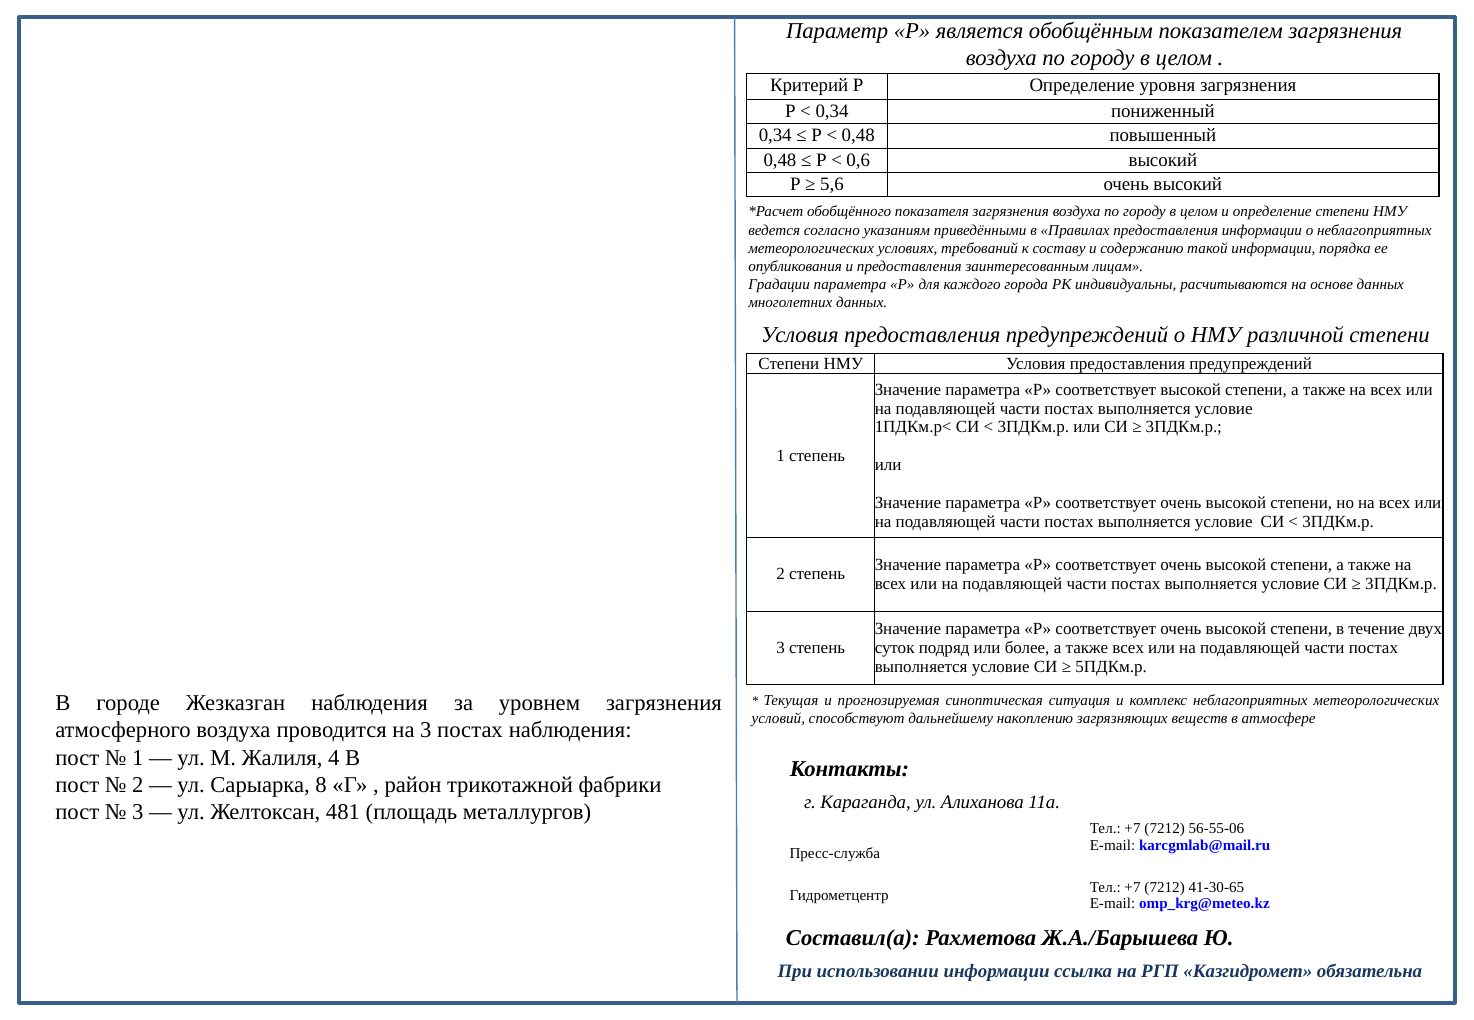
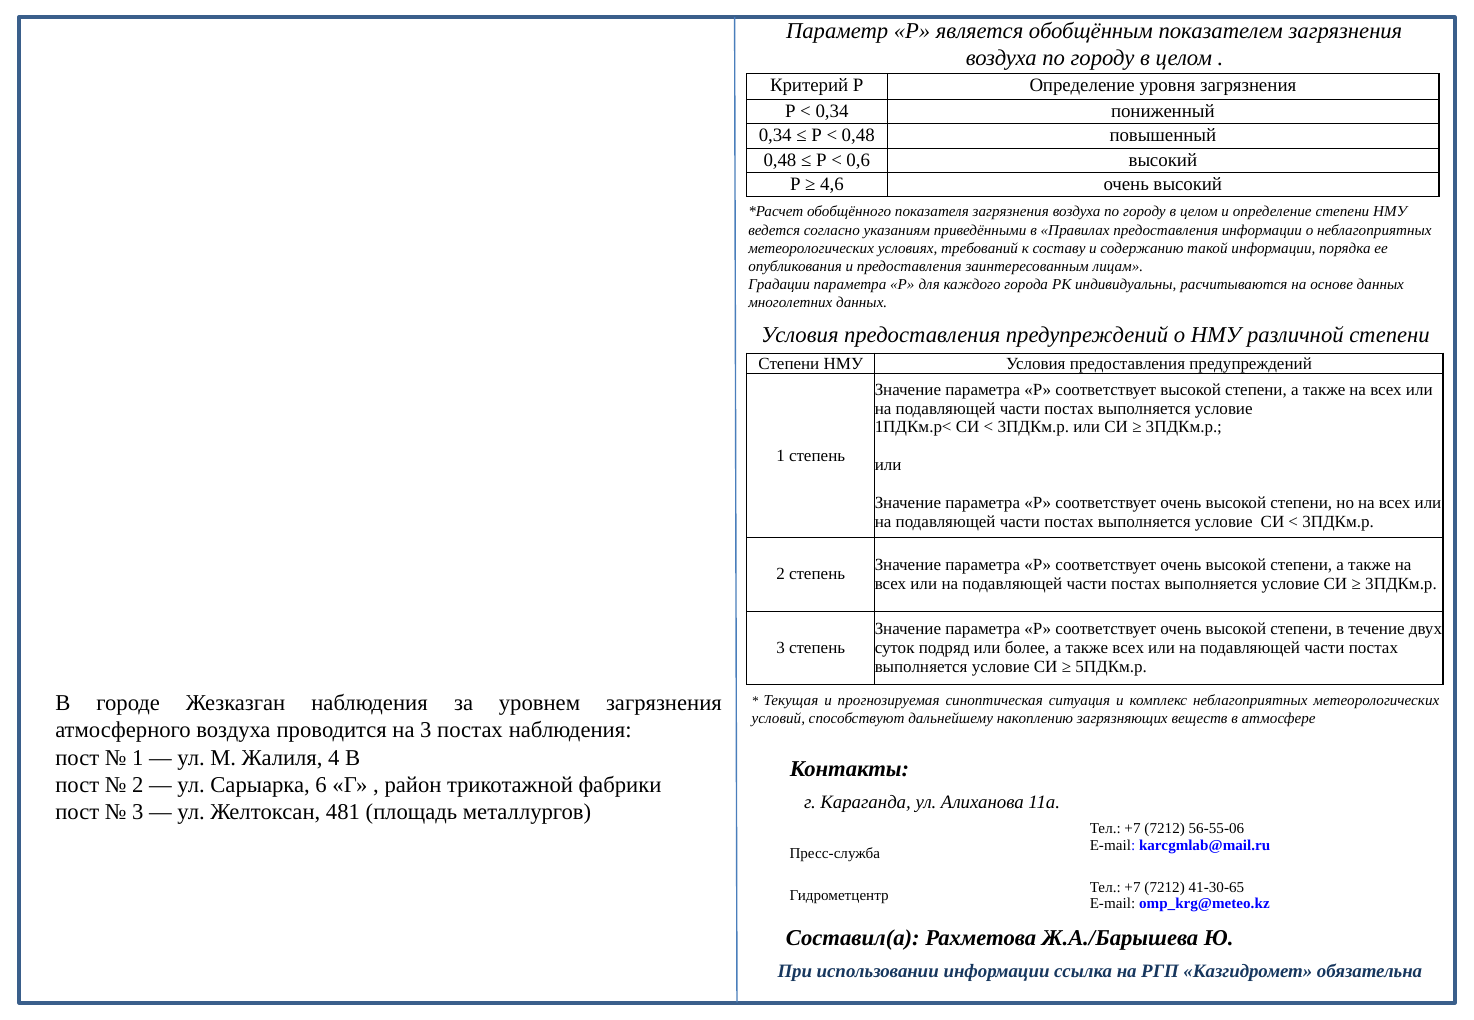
5,6: 5,6 -> 4,6 (832, 184)
8: 8 -> 6 (321, 785)
